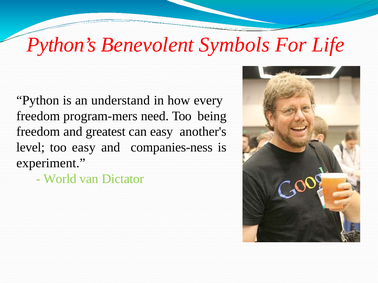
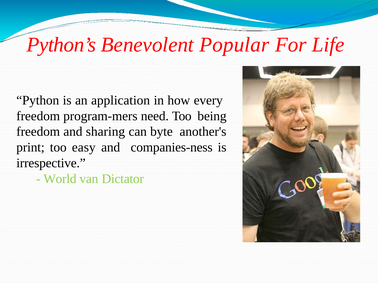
Symbols: Symbols -> Popular (234, 45)
understand: understand -> application (121, 100)
greatest: greatest -> sharing (105, 132)
can easy: easy -> byte (161, 132)
level: level -> print (30, 148)
experiment: experiment -> irrespective (51, 163)
